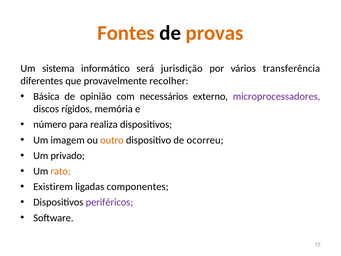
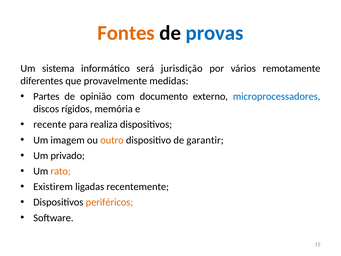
provas colour: orange -> blue (215, 33)
transferência: transferência -> remotamente (291, 68)
recolher: recolher -> medidas (169, 81)
Básica: Básica -> Partes (46, 96)
necessários: necessários -> documento (164, 96)
microprocessadores colour: purple -> blue (277, 96)
número: número -> recente (50, 124)
ocorreu: ocorreu -> garantir (205, 140)
componentes: componentes -> recentemente (138, 187)
periféricos colour: purple -> orange (109, 202)
